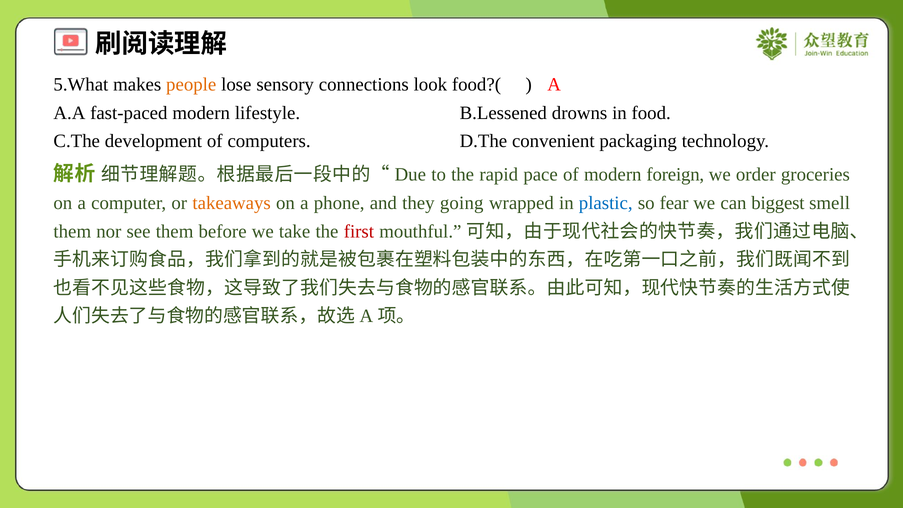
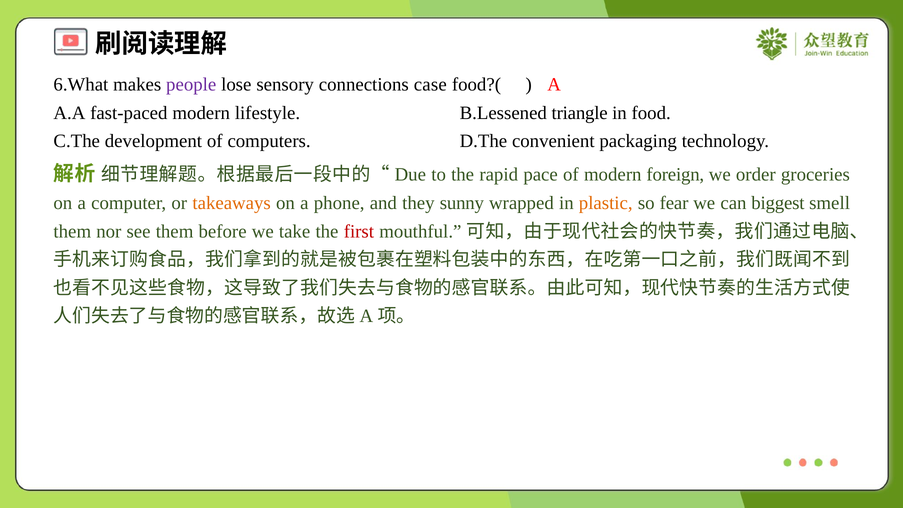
5.What: 5.What -> 6.What (81, 85)
people colour: orange -> purple (191, 85)
look: look -> case (430, 85)
drowns: drowns -> triangle (580, 113)
going: going -> sunny (462, 203)
plastic colour: blue -> orange (606, 203)
